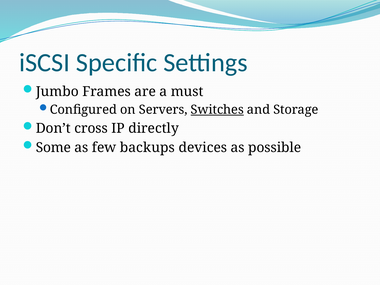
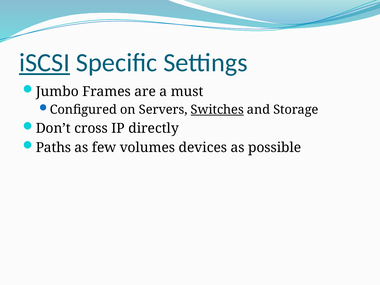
iSCSI underline: none -> present (44, 63)
Some: Some -> Paths (53, 148)
backups: backups -> volumes (147, 148)
